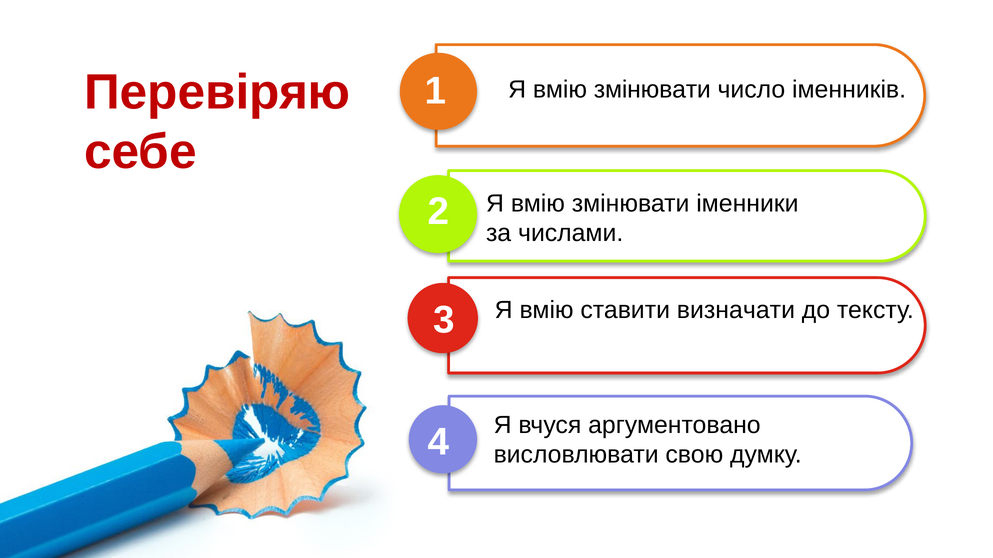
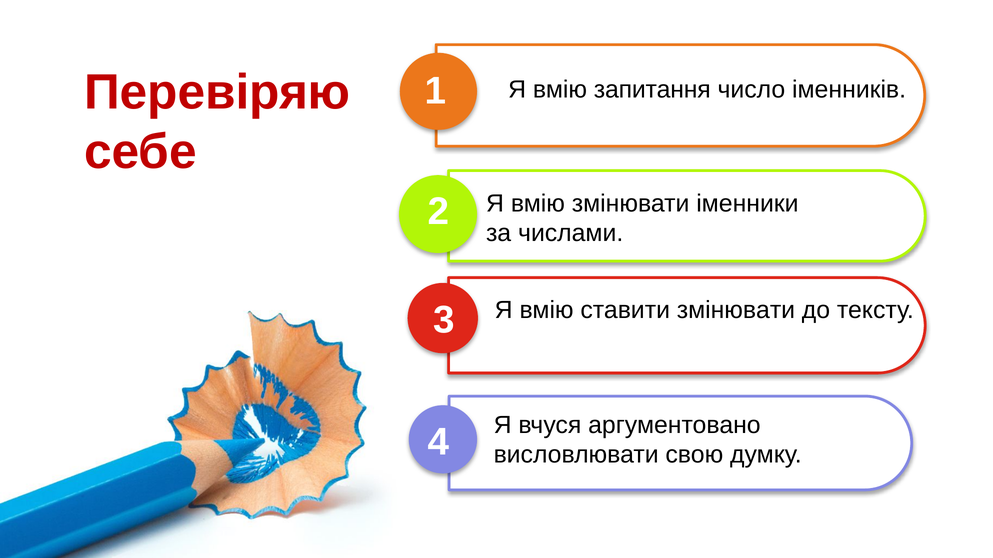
змінювати: змінювати -> запитання (652, 90)
ставити визначати: визначати -> змінювати (736, 310)
